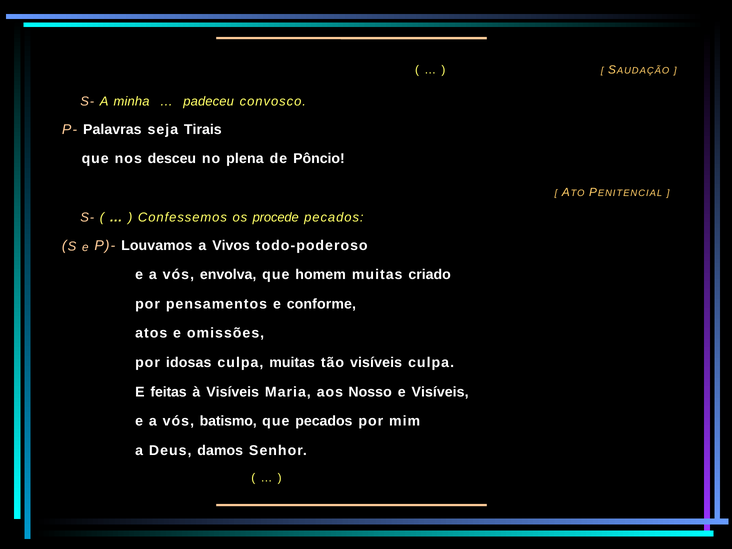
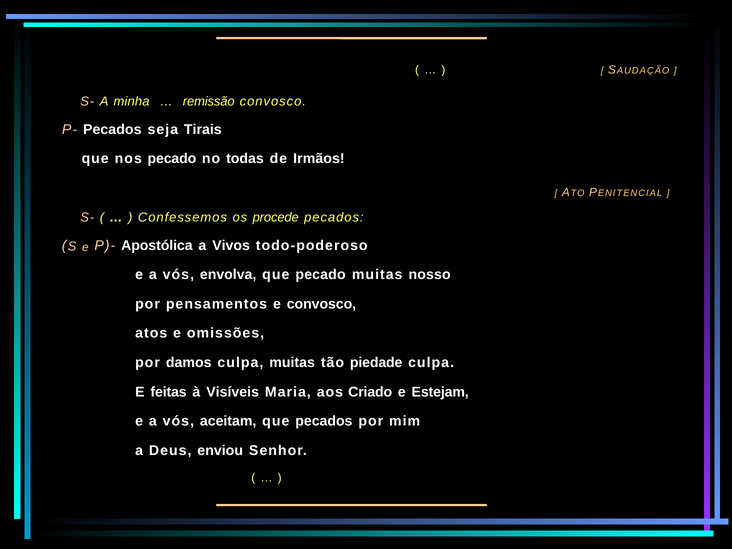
padeceu: padeceu -> remissão (209, 102)
P- Palavras: Palavras -> Pecados (112, 130)
nos desceu: desceu -> pecado (172, 159)
plena: plena -> todas (245, 159)
Pôncio: Pôncio -> Irmãos (319, 159)
Louvamos: Louvamos -> Apostólica (157, 245)
que homem: homem -> pecado (321, 275)
criado: criado -> nosso (430, 275)
e conforme: conforme -> convosco (321, 304)
idosas: idosas -> damos (189, 363)
tão visíveis: visíveis -> piedade (376, 363)
Nosso: Nosso -> Criado (370, 392)
e Visíveis: Visíveis -> Estejam (440, 392)
batismo: batismo -> aceitam (228, 421)
damos: damos -> enviou (220, 450)
